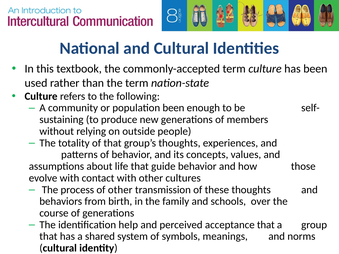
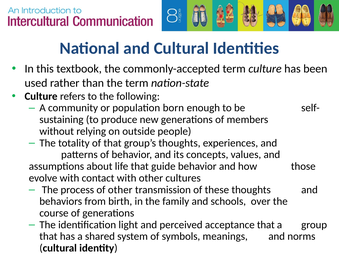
population been: been -> born (173, 108)
help: help -> light (128, 225)
